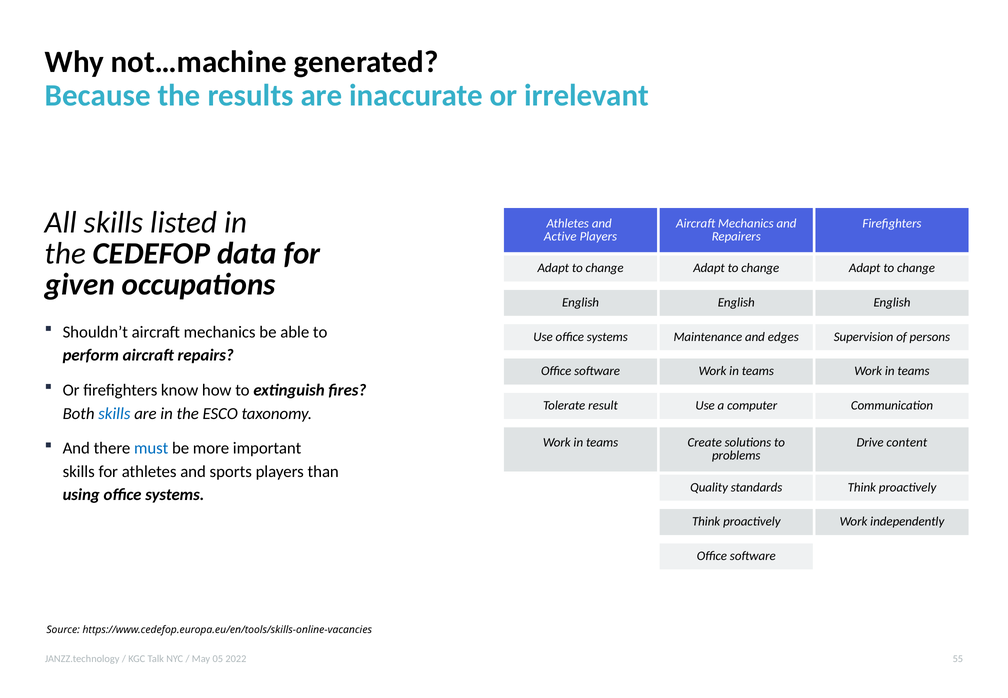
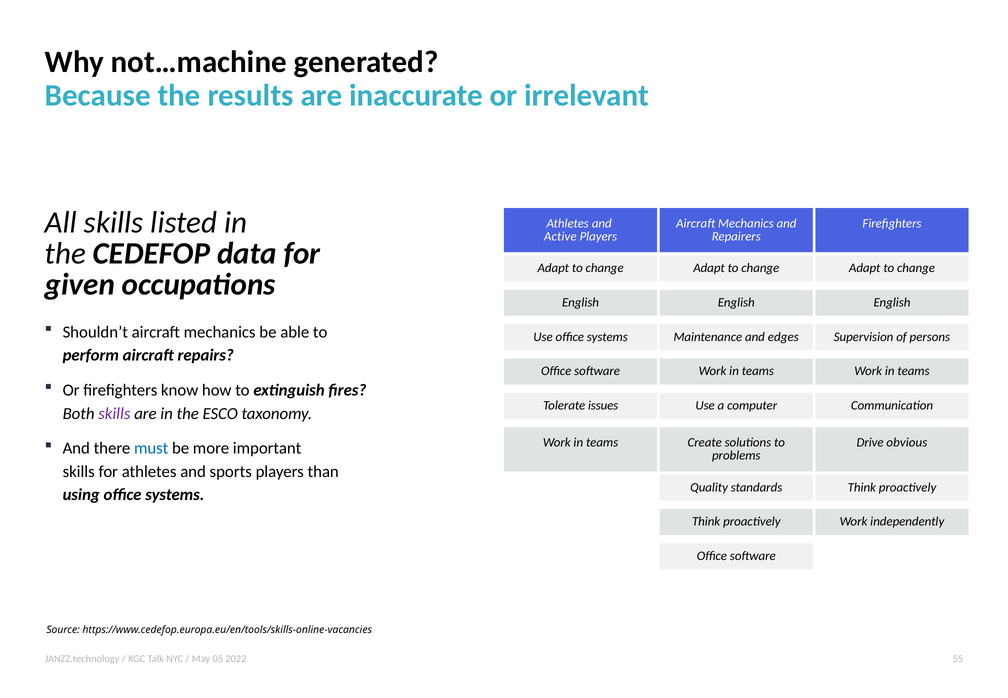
result: result -> issues (603, 405)
skills colour: blue -> purple (114, 413)
content: content -> obvious (907, 442)
